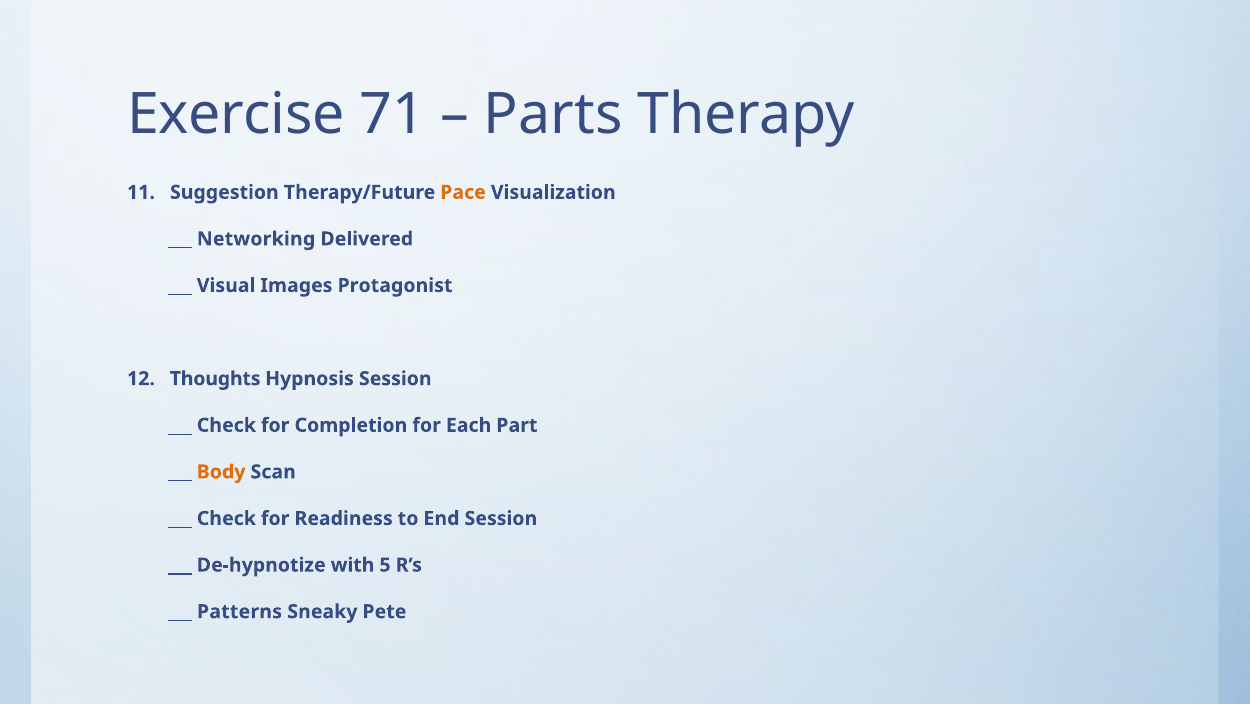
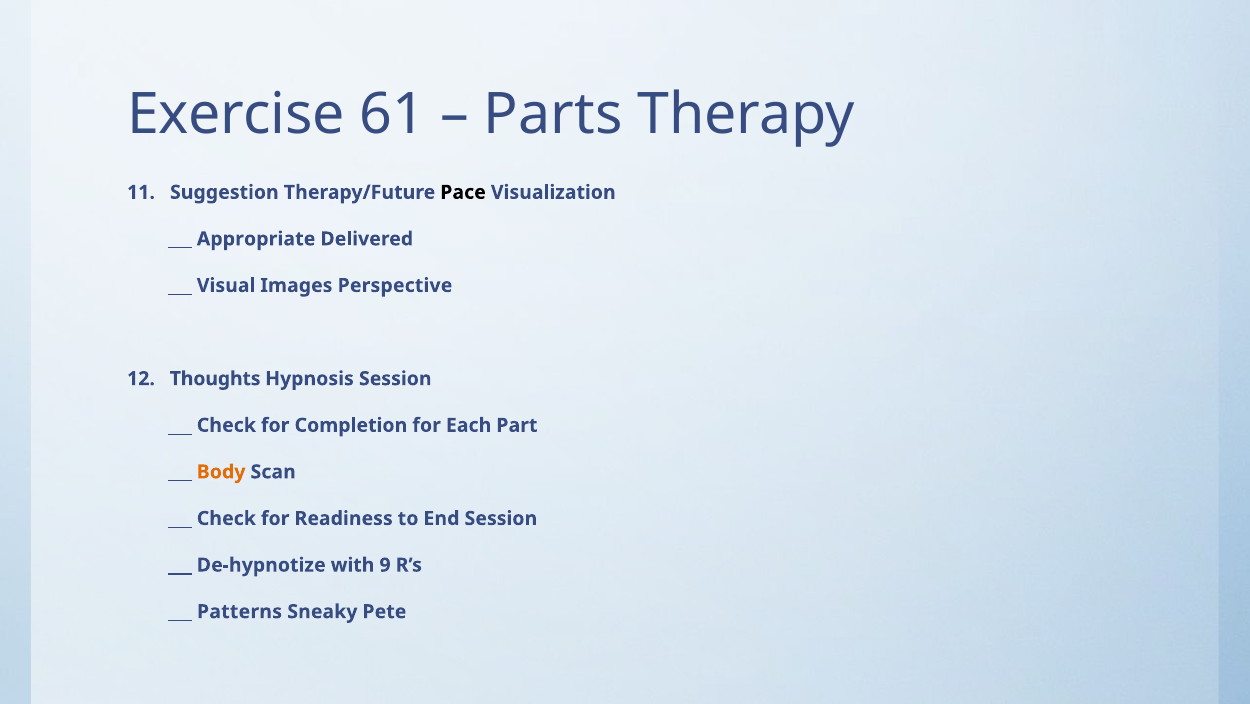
71: 71 -> 61 (393, 114)
Pace colour: orange -> black (463, 192)
Networking: Networking -> Appropriate (256, 239)
Protagonist: Protagonist -> Perspective (395, 285)
5: 5 -> 9 (385, 565)
